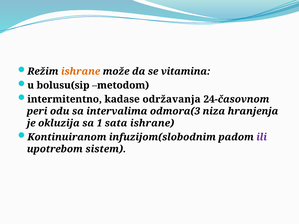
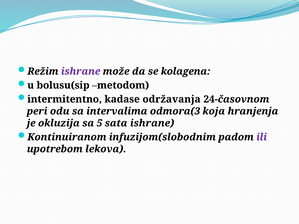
ishrane colour: orange -> purple (81, 71)
vitamina: vitamina -> kolagena (186, 71)
niza: niza -> koja (214, 111)
1: 1 -> 5 (99, 123)
sistem: sistem -> lekova (106, 149)
